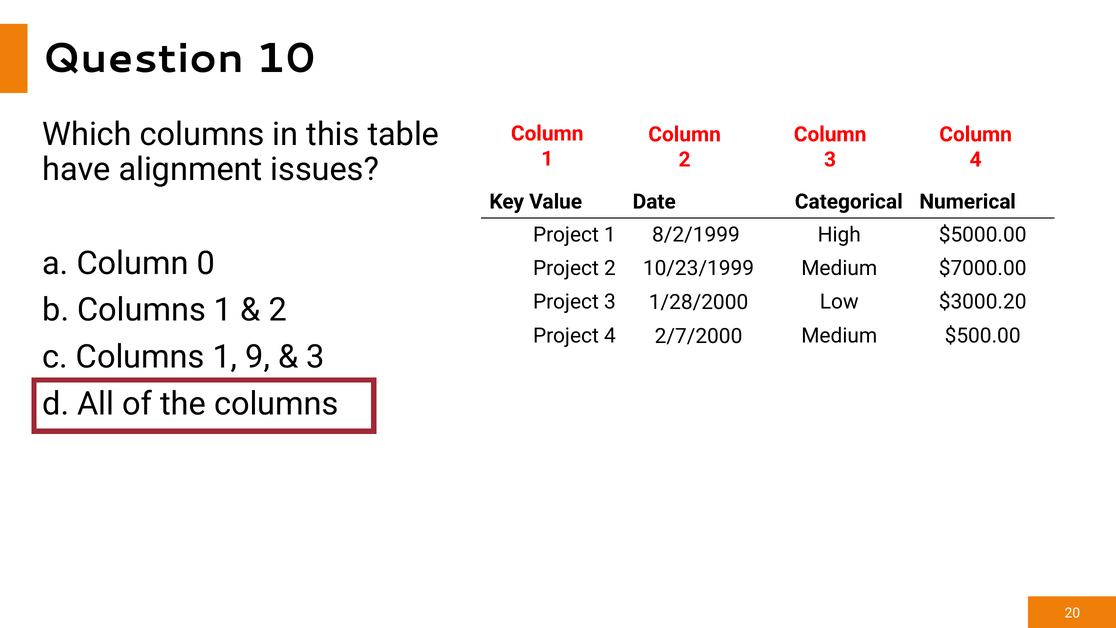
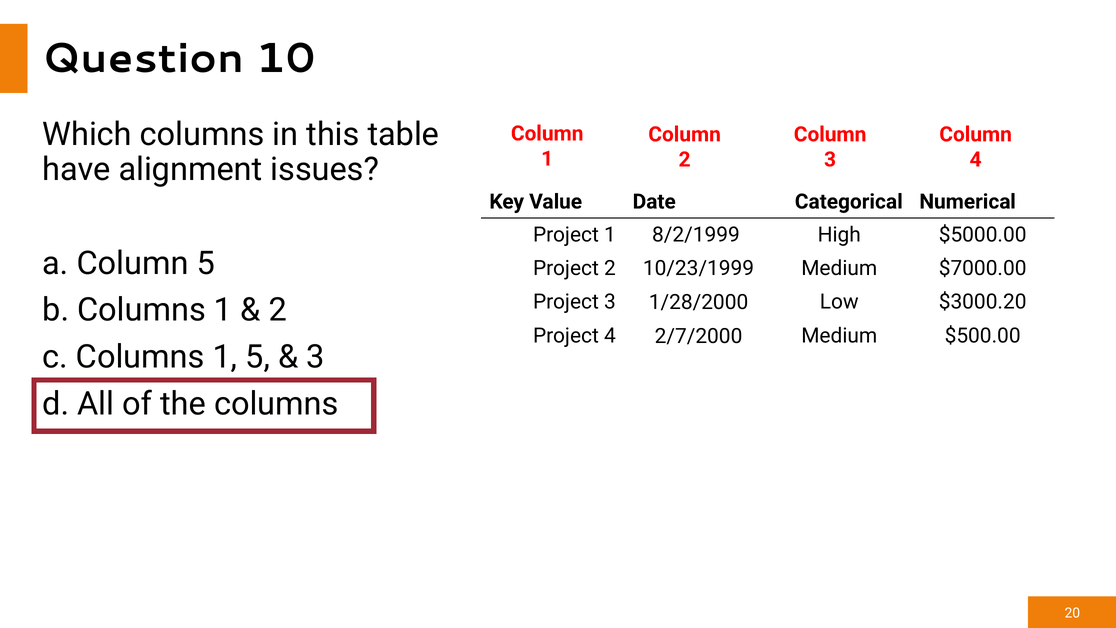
Column 0: 0 -> 5 (206, 263)
1 9: 9 -> 5 (258, 357)
